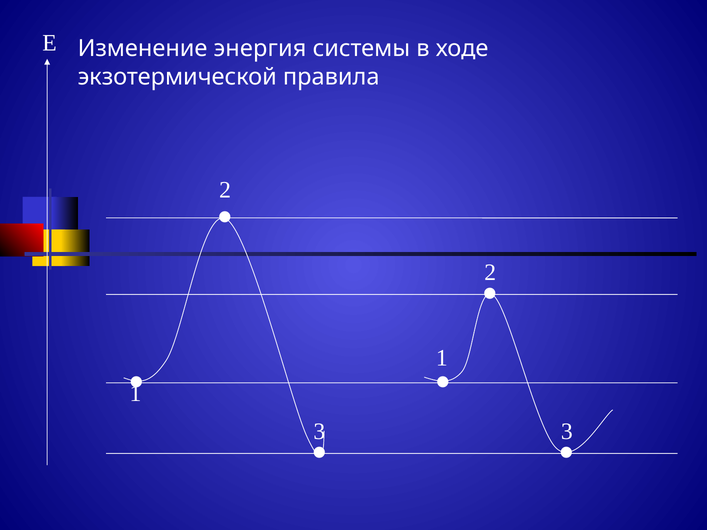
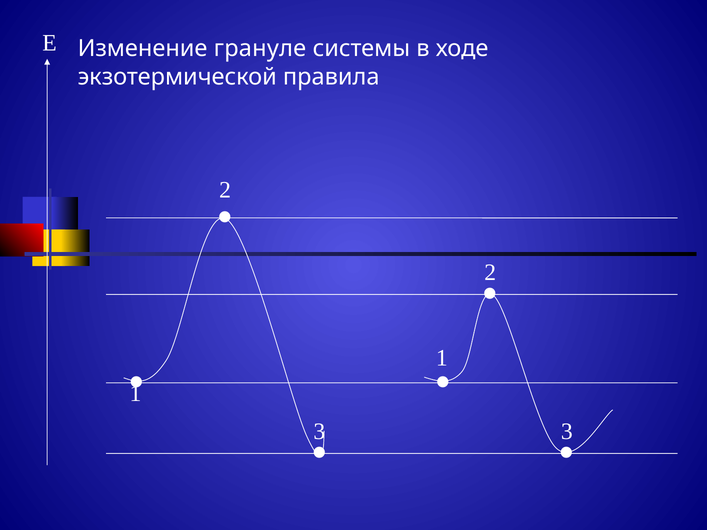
энергия: энергия -> грануле (260, 49)
